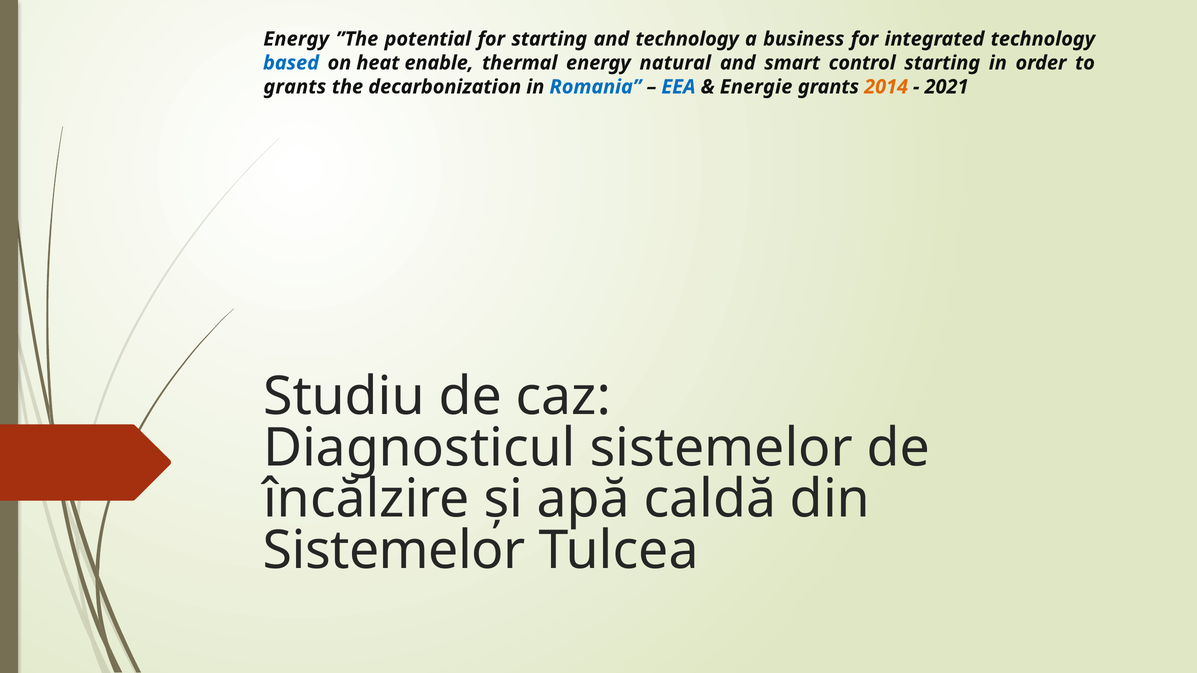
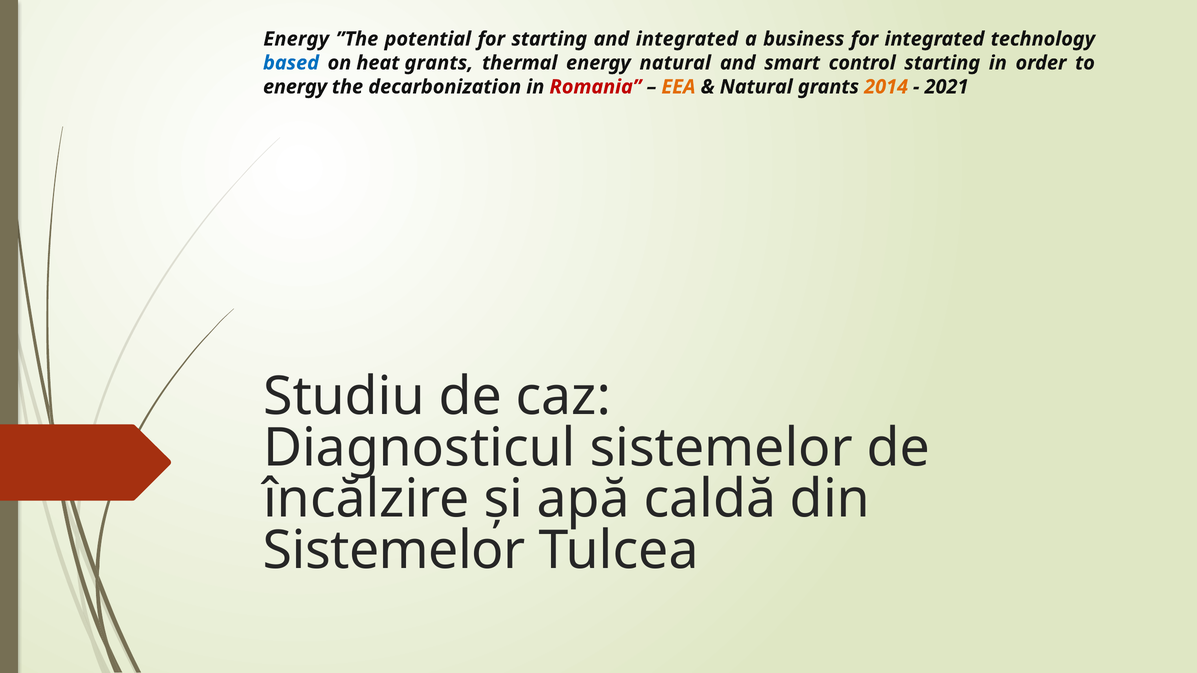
and technology: technology -> integrated (687, 39)
heat enable: enable -> grants (439, 63)
grants: grants -> energy (295, 87)
Romania colour: blue -> red (595, 87)
EEA colour: blue -> orange (678, 87)
Energie: Energie -> Natural (756, 87)
